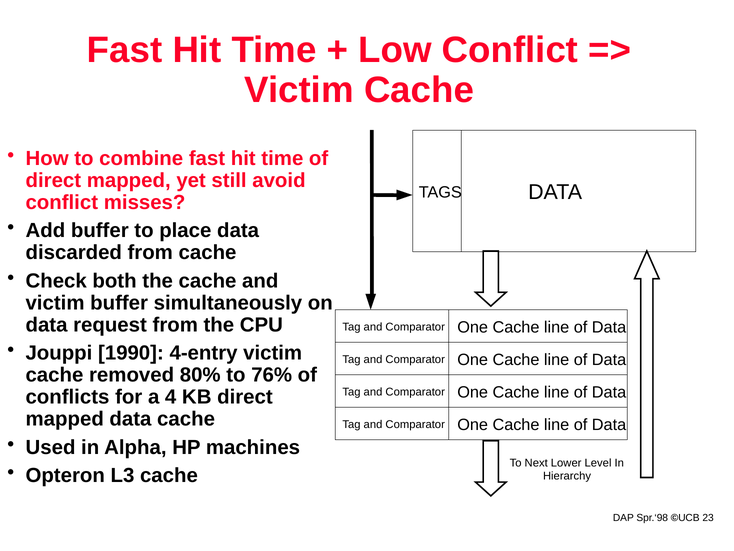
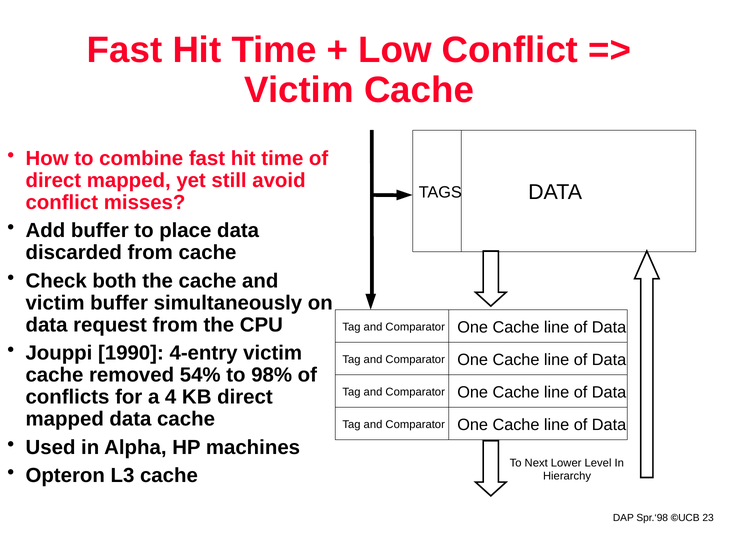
80%: 80% -> 54% (200, 375)
76%: 76% -> 98% (272, 375)
